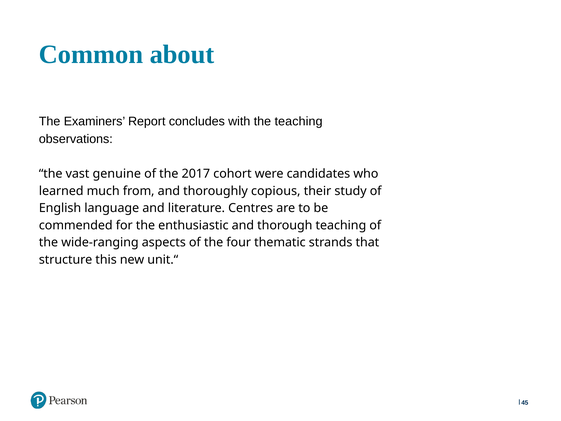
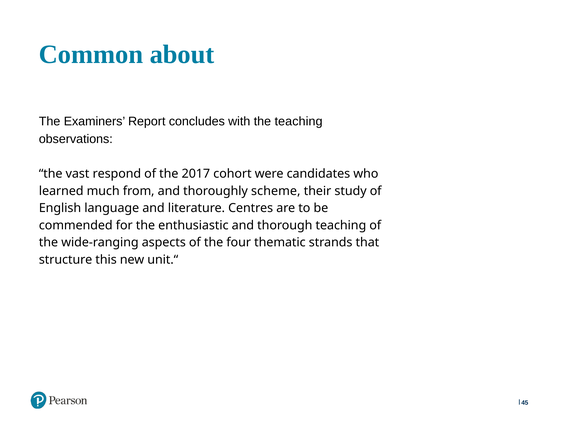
genuine: genuine -> respond (117, 174)
copious: copious -> scheme (276, 191)
